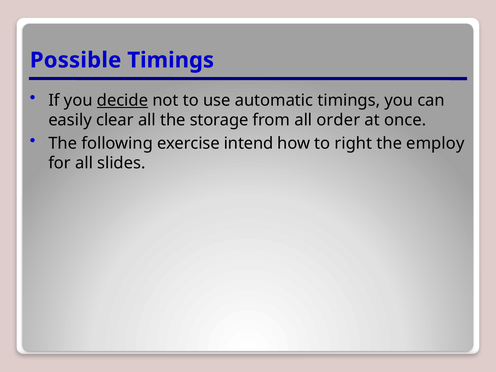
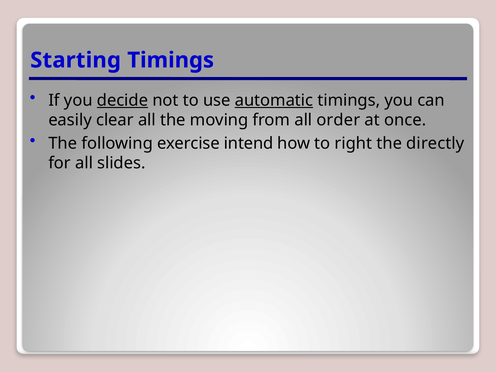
Possible: Possible -> Starting (76, 60)
automatic underline: none -> present (274, 100)
storage: storage -> moving (219, 120)
employ: employ -> directly (435, 143)
